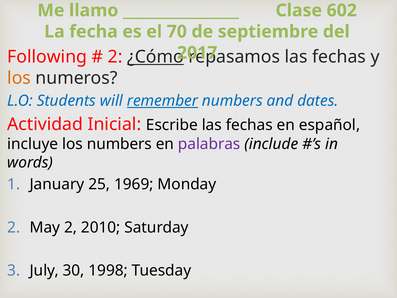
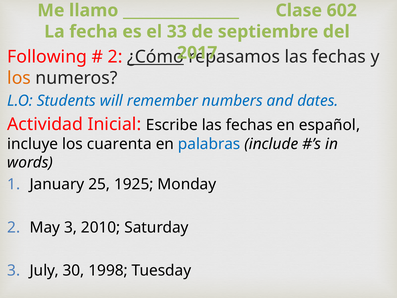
70: 70 -> 33 (177, 32)
remember underline: present -> none (163, 101)
los numbers: numbers -> cuarenta (119, 144)
palabras colour: purple -> blue (209, 144)
1969: 1969 -> 1925 (134, 184)
May 2: 2 -> 3 (70, 227)
